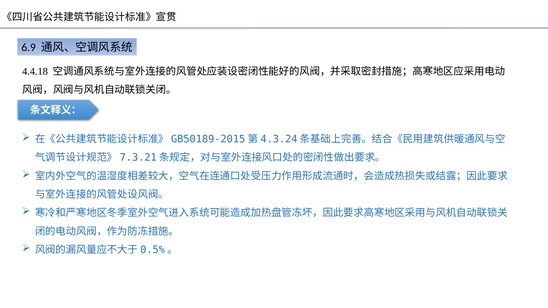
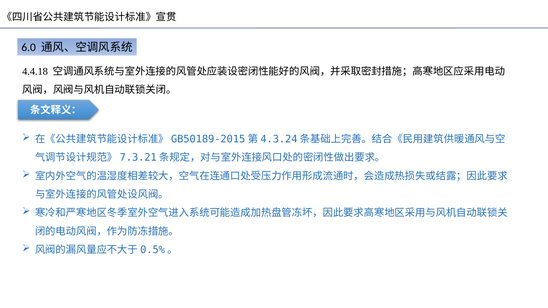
6.9: 6.9 -> 6.0 (29, 48)
